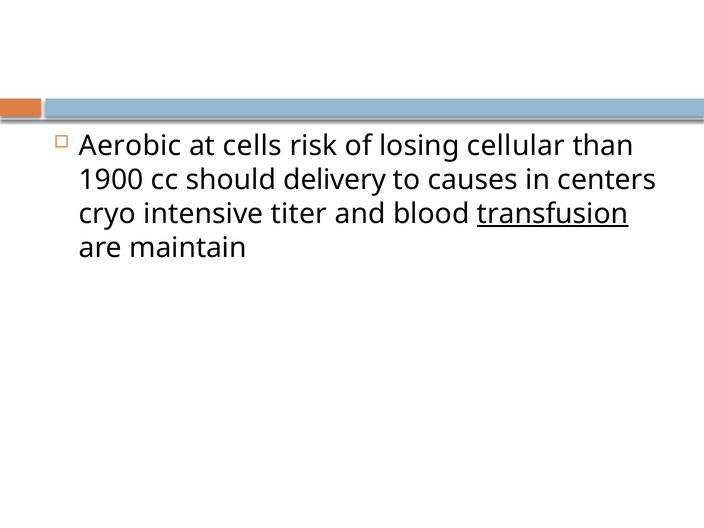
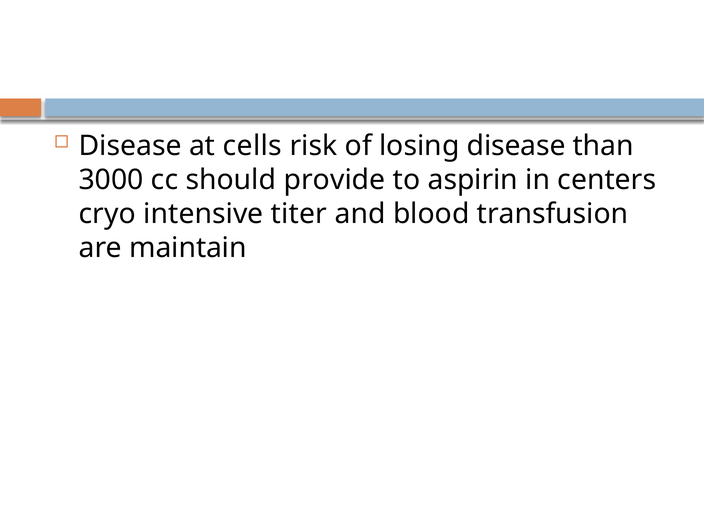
Aerobic: Aerobic -> Disease (130, 146)
losing cellular: cellular -> disease (516, 146)
1900: 1900 -> 3000 (111, 180)
delivery: delivery -> provide (335, 180)
causes: causes -> aspirin (473, 180)
transfusion underline: present -> none (553, 214)
